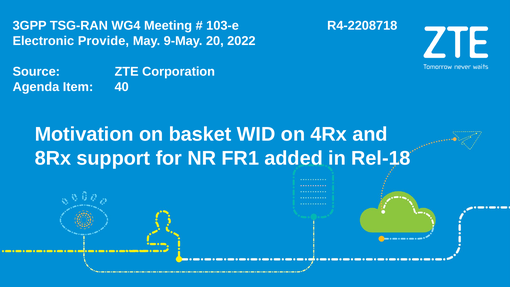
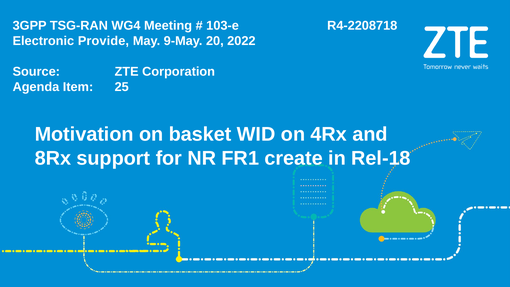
40: 40 -> 25 (122, 87)
added: added -> create (294, 158)
